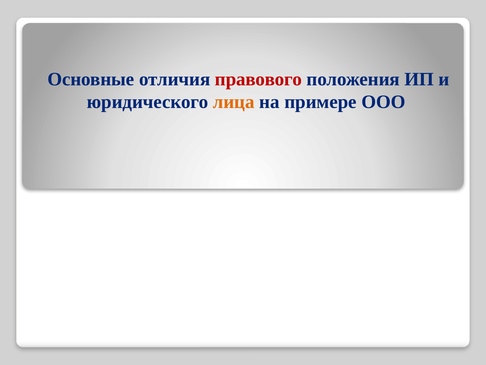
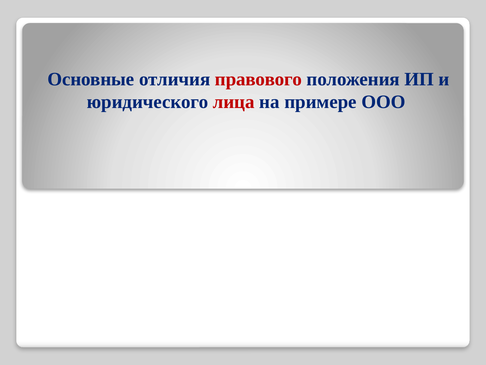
лица colour: orange -> red (234, 102)
